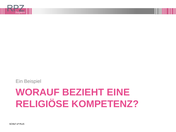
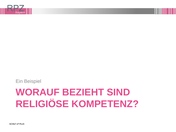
EINE: EINE -> SIND (118, 92)
